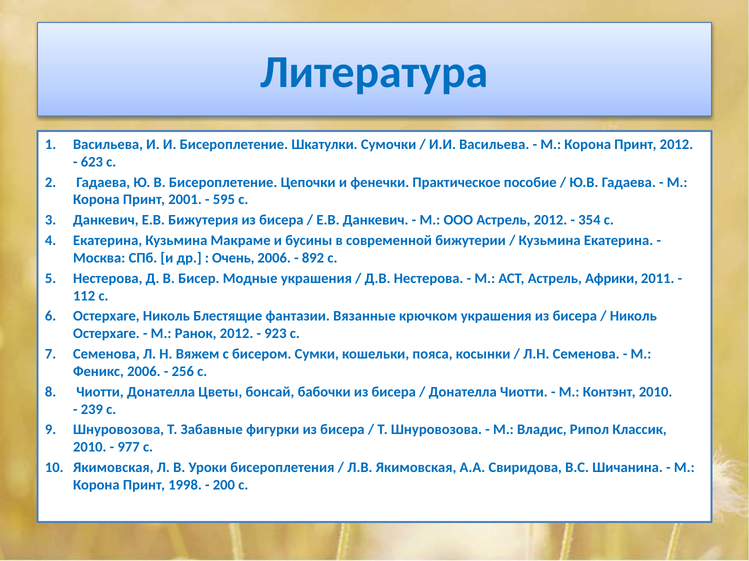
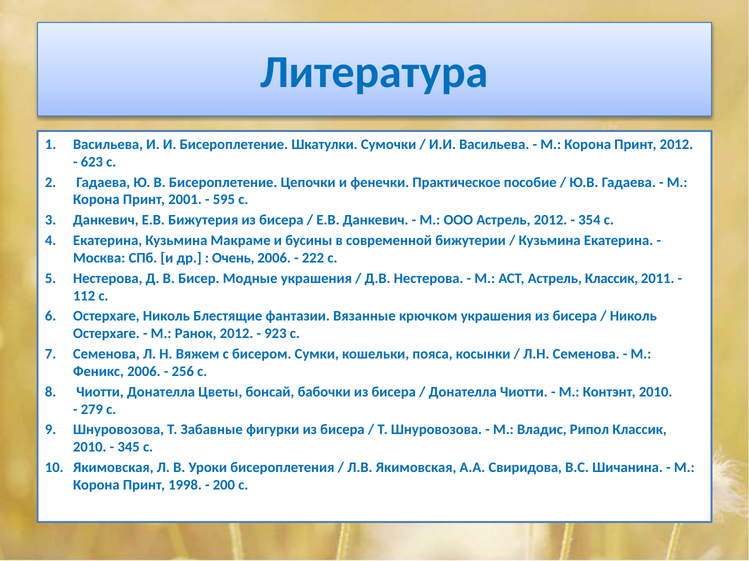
892: 892 -> 222 (313, 258)
Астрель Африки: Африки -> Классик (612, 279)
239: 239 -> 279 (92, 410)
977: 977 -> 345 (129, 448)
